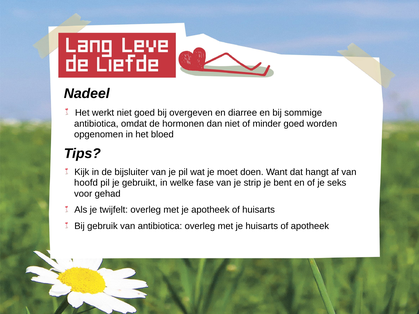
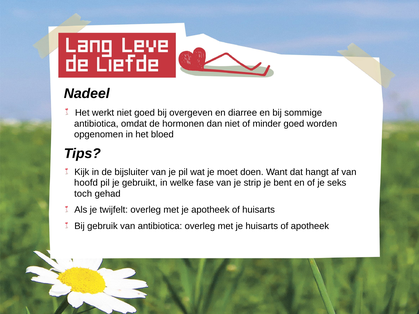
voor: voor -> toch (83, 194)
